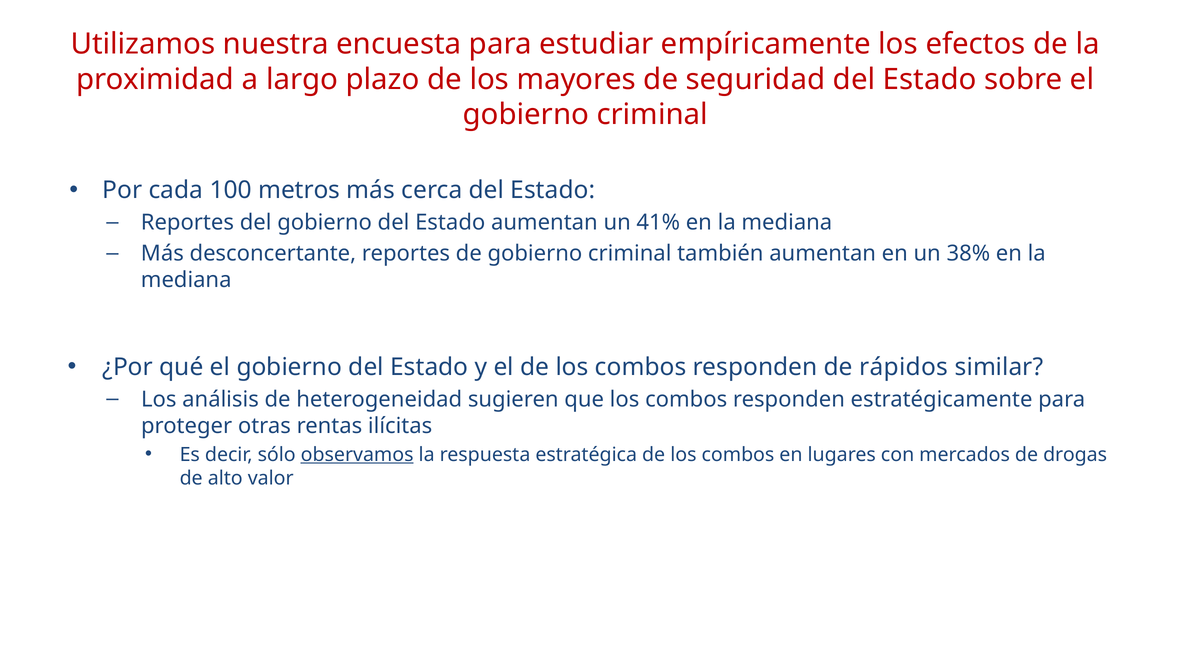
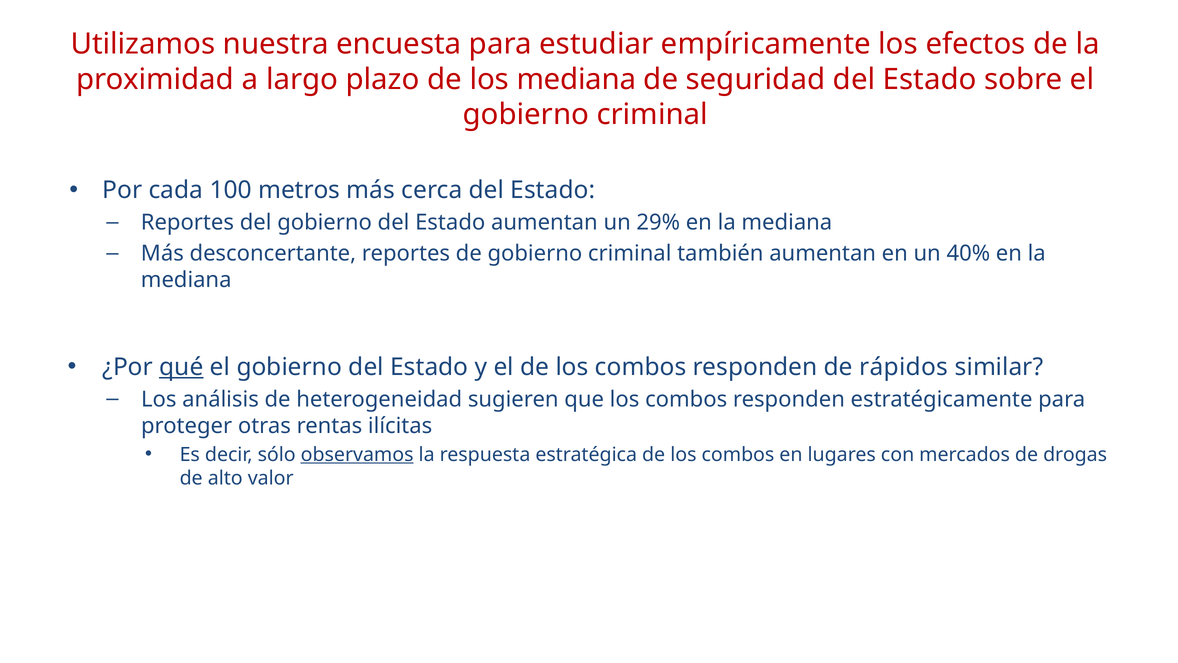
los mayores: mayores -> mediana (576, 79)
41%: 41% -> 29% (658, 222)
38%: 38% -> 40% (968, 253)
qué underline: none -> present (181, 367)
